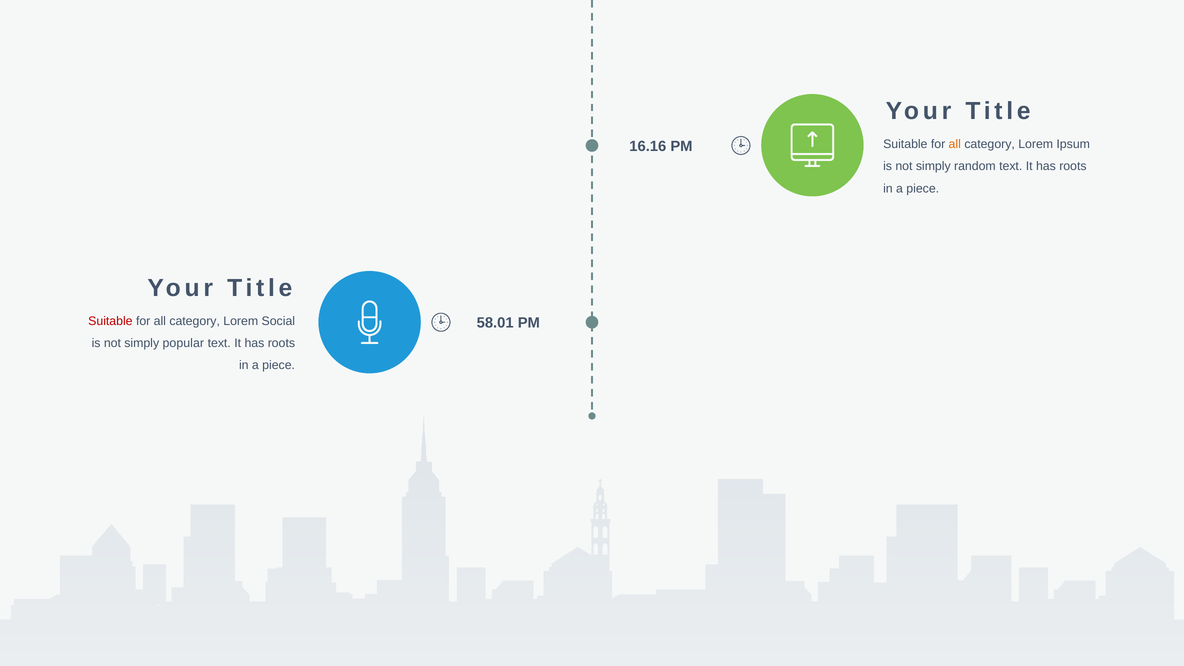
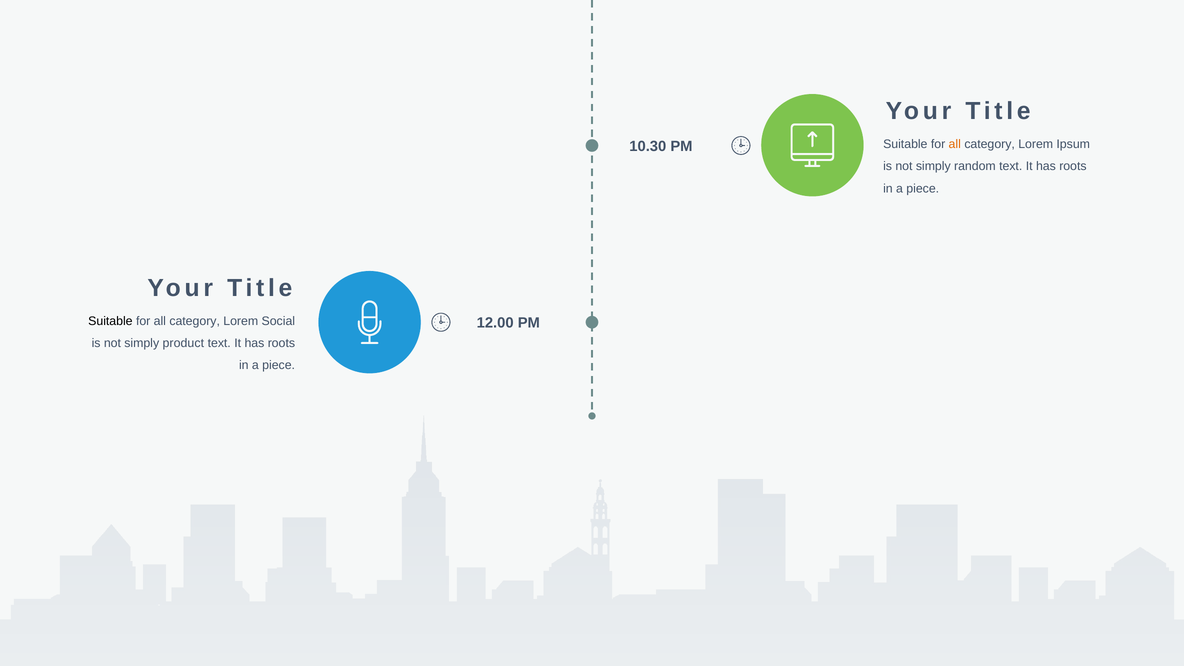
16.16: 16.16 -> 10.30 (648, 146)
Suitable colour: red -> black (110, 321)
58.01: 58.01 -> 12.00 (495, 323)
popular: popular -> product (183, 343)
